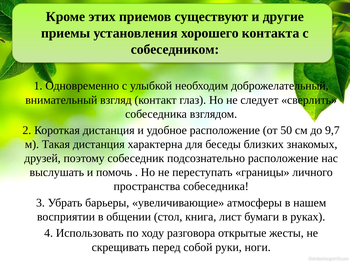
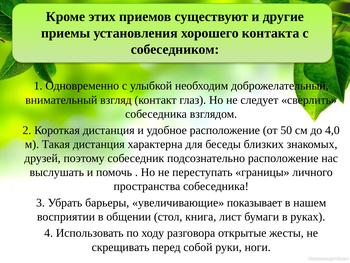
9,7: 9,7 -> 4,0 (332, 130)
атмосферы: атмосферы -> показывает (255, 202)
